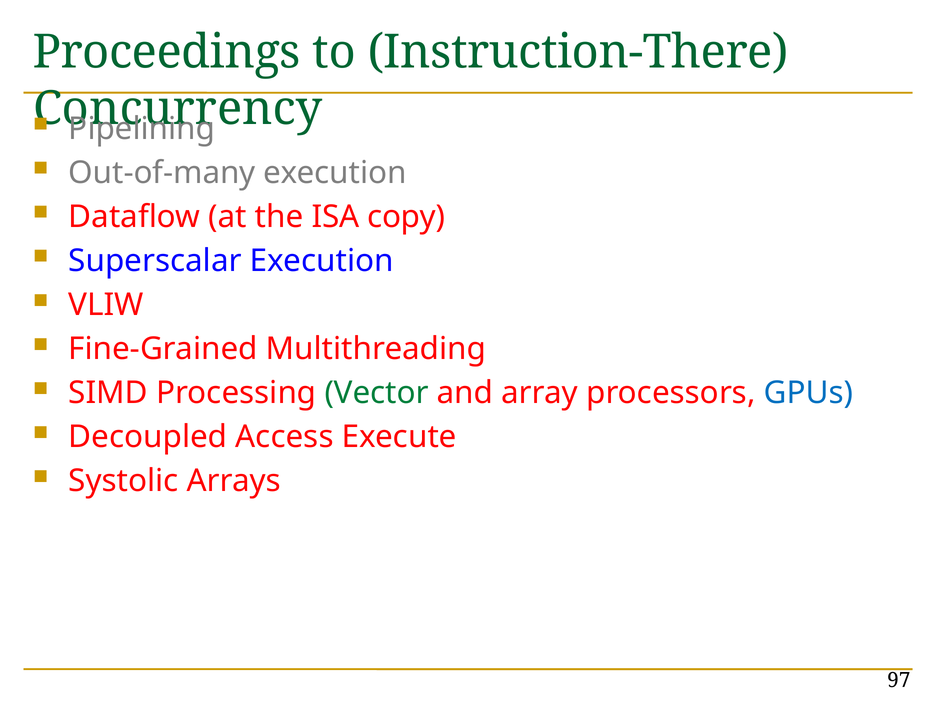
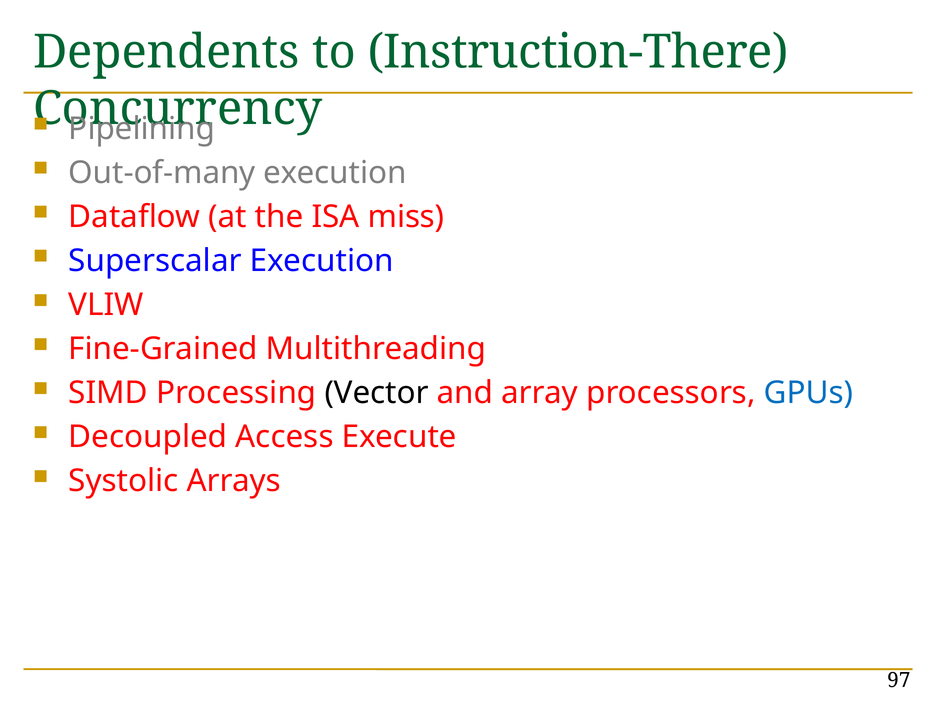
Proceedings: Proceedings -> Dependents (166, 52)
copy: copy -> miss (406, 217)
Vector colour: green -> black (377, 393)
